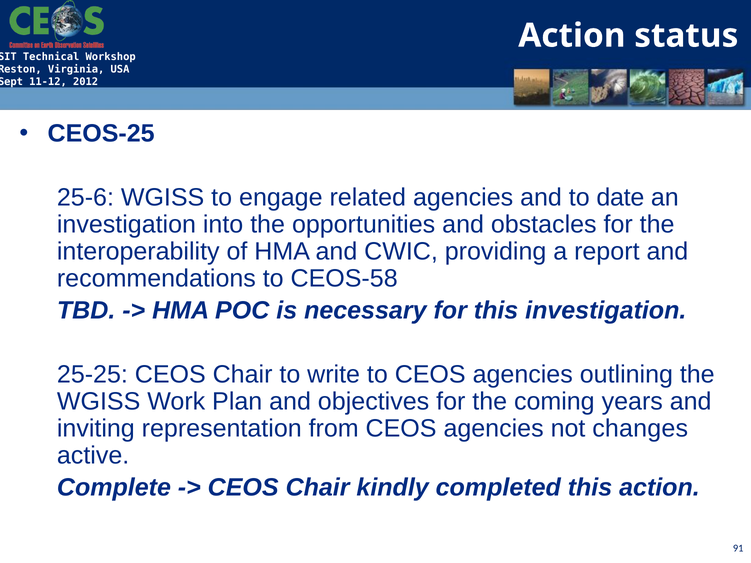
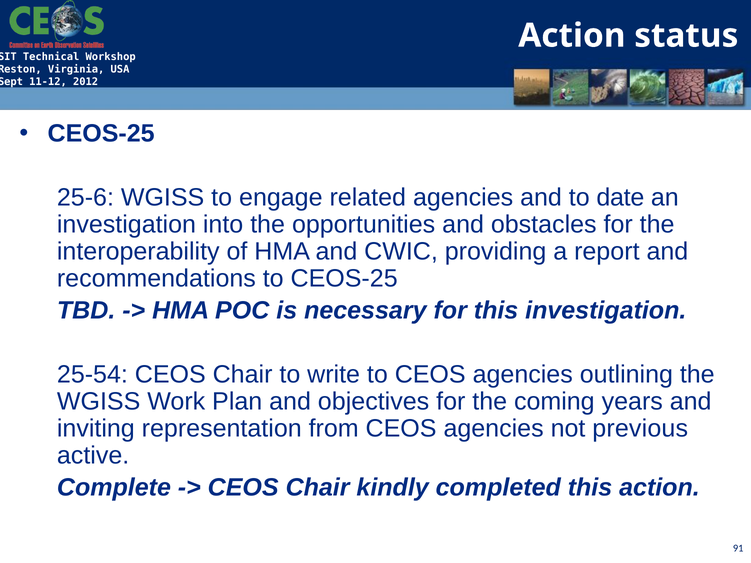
to CEOS-58: CEOS-58 -> CEOS-25 (344, 279)
25-25: 25-25 -> 25-54 (92, 375)
changes: changes -> previous (640, 429)
